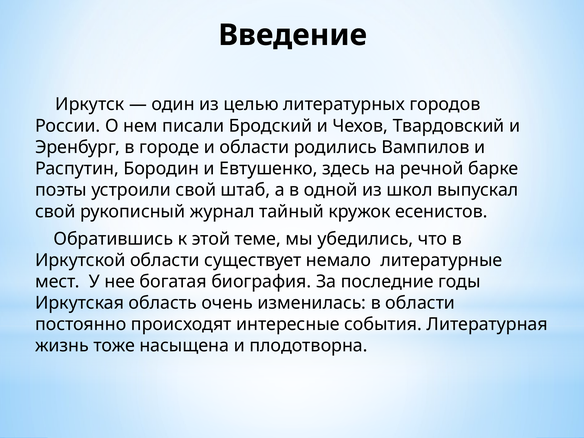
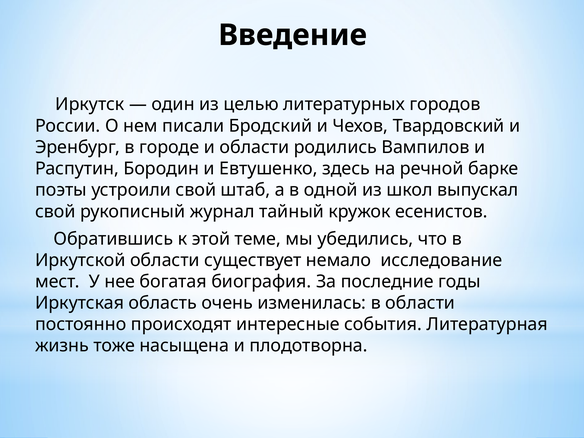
литературные: литературные -> исследование (441, 260)
